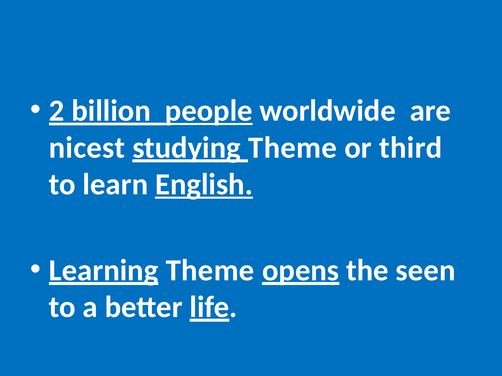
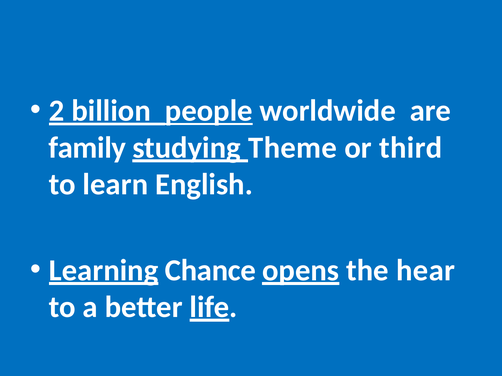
nicest: nicest -> family (87, 148)
English underline: present -> none (204, 185)
Theme: Theme -> Chance (210, 271)
seen: seen -> hear (426, 271)
